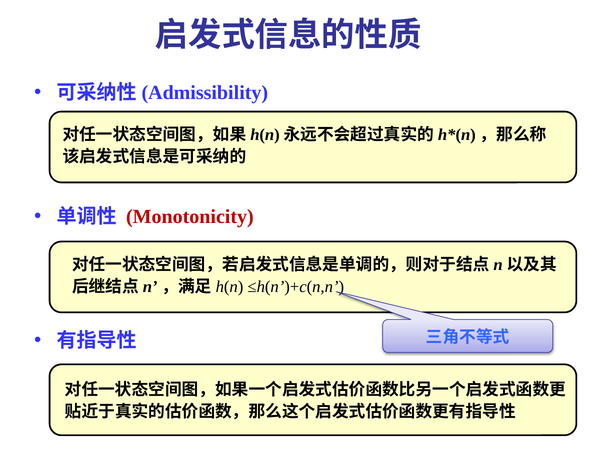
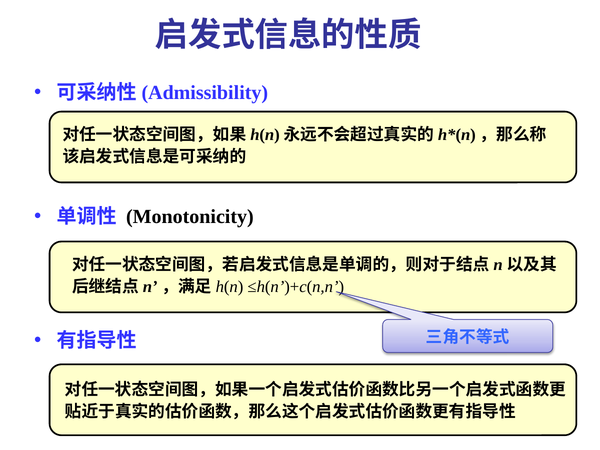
Monotonicity colour: red -> black (190, 217)
